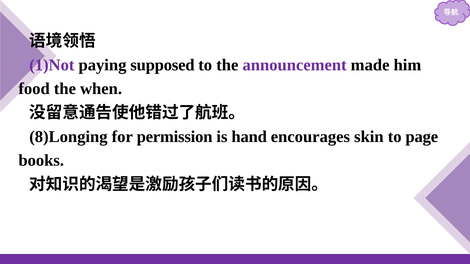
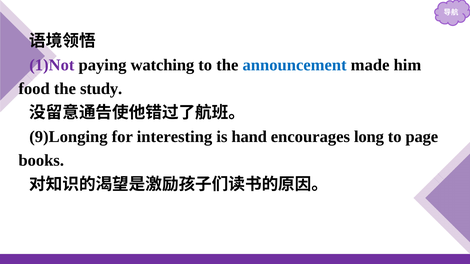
supposed: supposed -> watching (162, 65)
announcement colour: purple -> blue (295, 65)
when: when -> study (101, 89)
8)Longing: 8)Longing -> 9)Longing (68, 137)
permission: permission -> interesting (174, 137)
skin: skin -> long (369, 137)
